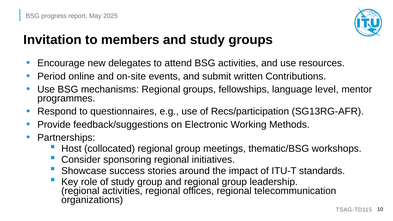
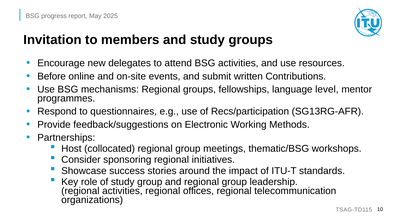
Period: Period -> Before (52, 76)
